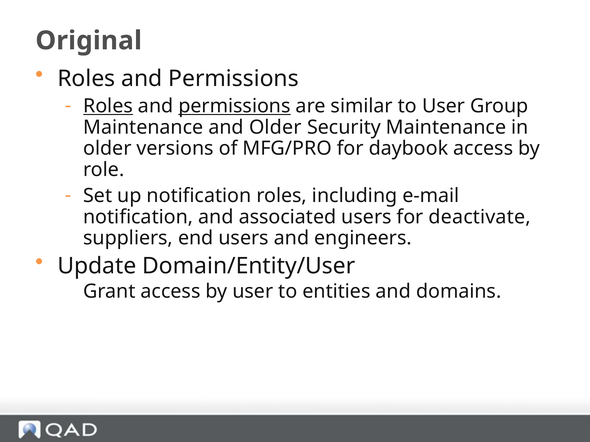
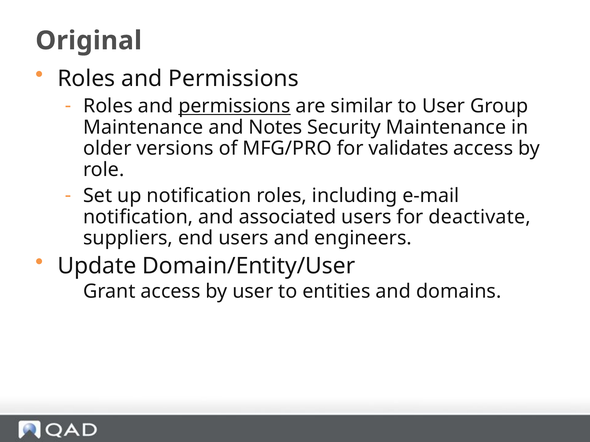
Roles underline: present -> none (108, 106)
and Older: Older -> Notes (275, 127)
daybook: daybook -> validates (409, 149)
